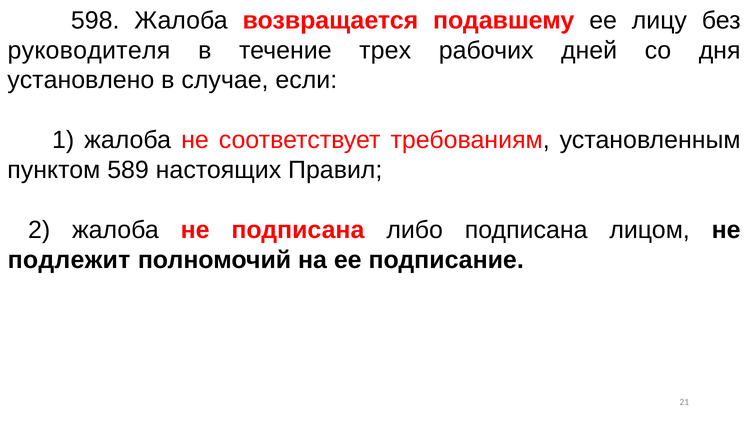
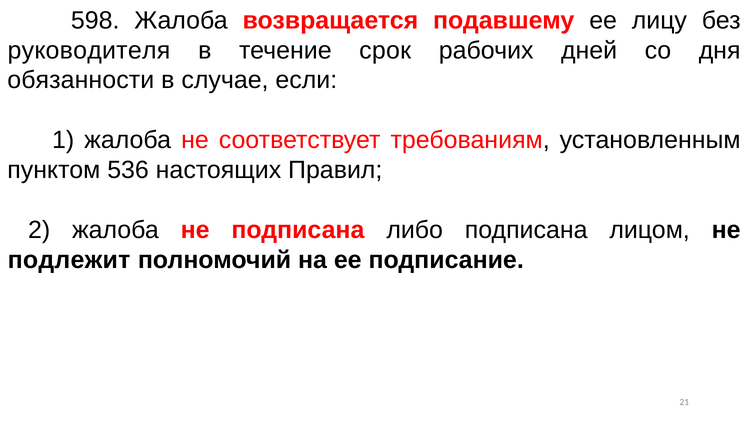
трех: трех -> срок (385, 50)
установлено: установлено -> обязанности (81, 80)
589: 589 -> 536 (128, 170)
